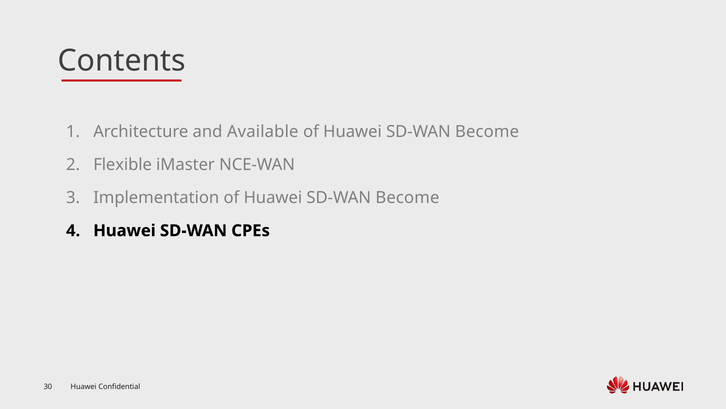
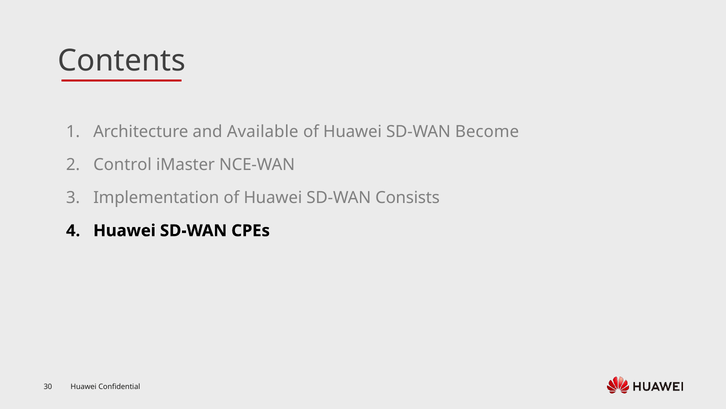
Flexible: Flexible -> Control (122, 165)
Become: Become -> Consists (408, 197)
